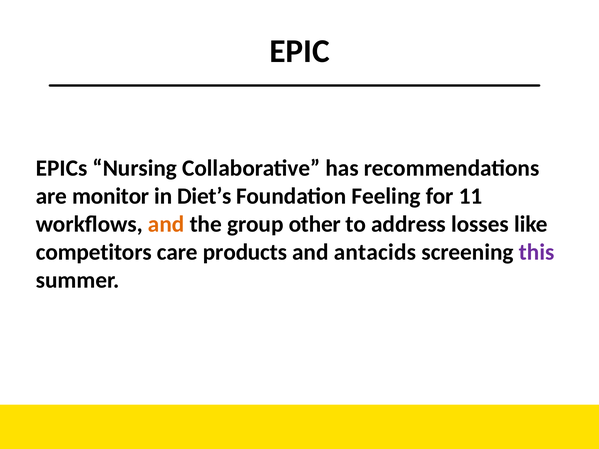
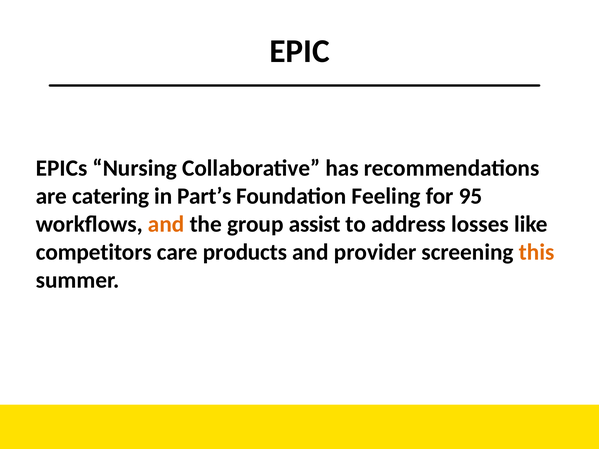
monitor: monitor -> catering (111, 196)
Diet’s: Diet’s -> Part’s (204, 196)
11: 11 -> 95 (471, 196)
other: other -> assist (315, 224)
antacids: antacids -> provider (375, 252)
this colour: purple -> orange (537, 252)
